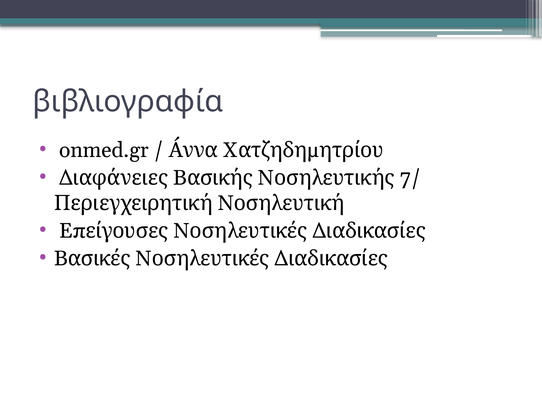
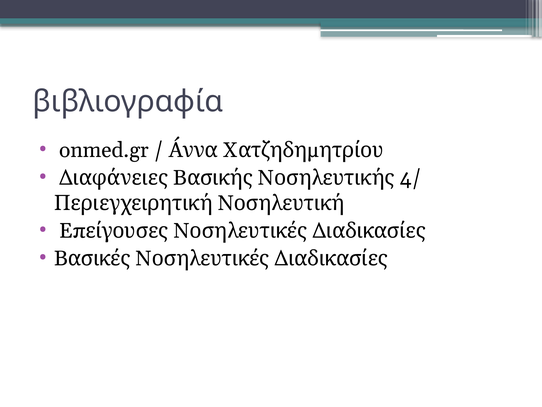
7/: 7/ -> 4/ (411, 178)
